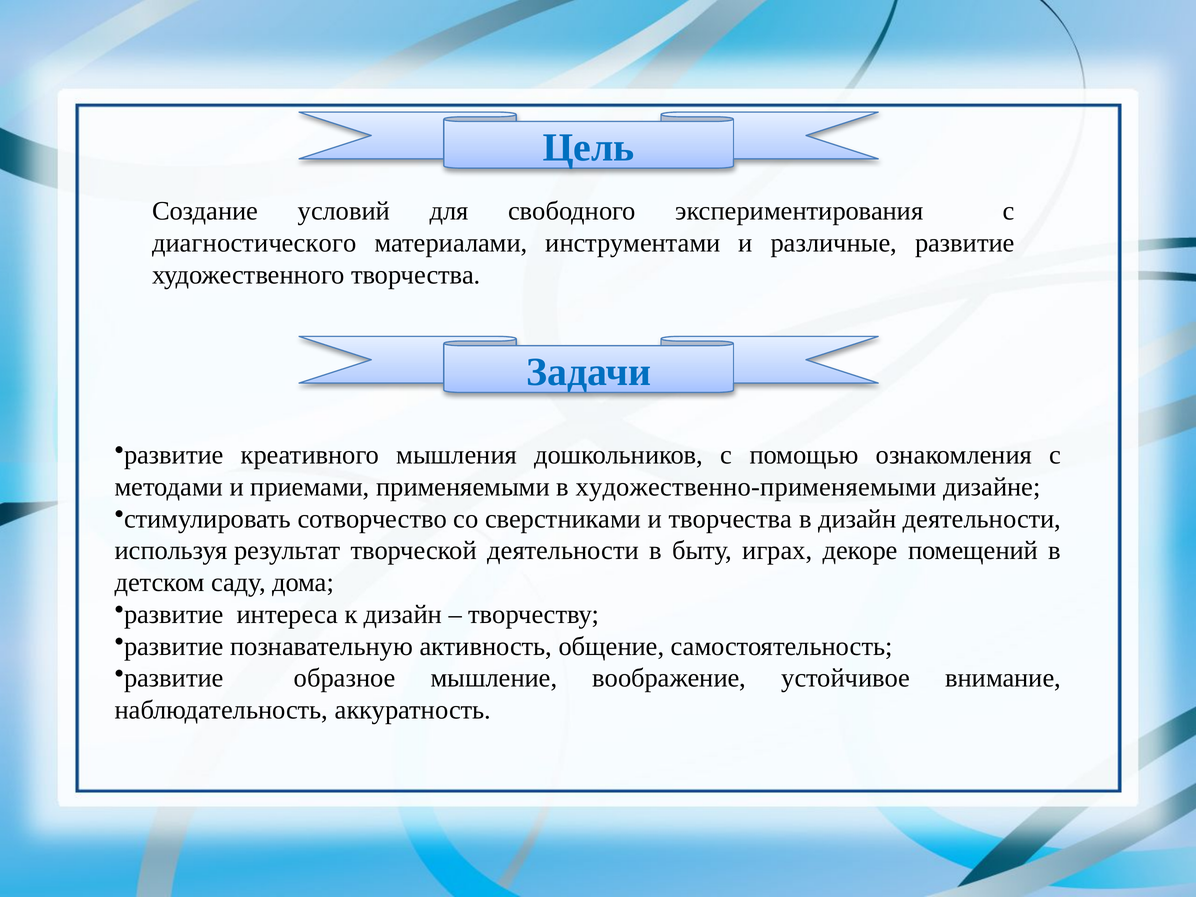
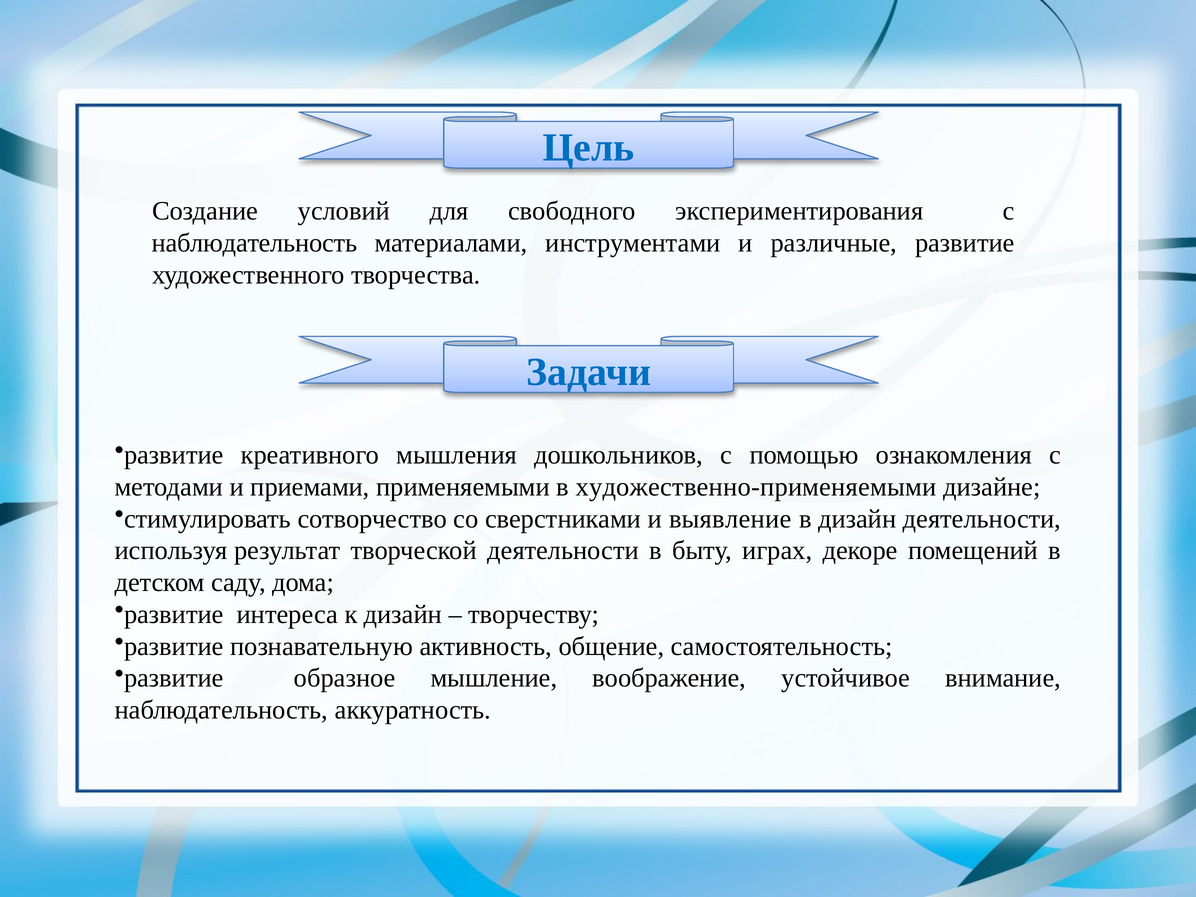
диагностического: диагностического -> наблюдательность (254, 243)
и творчества: творчества -> выявление (730, 519)
